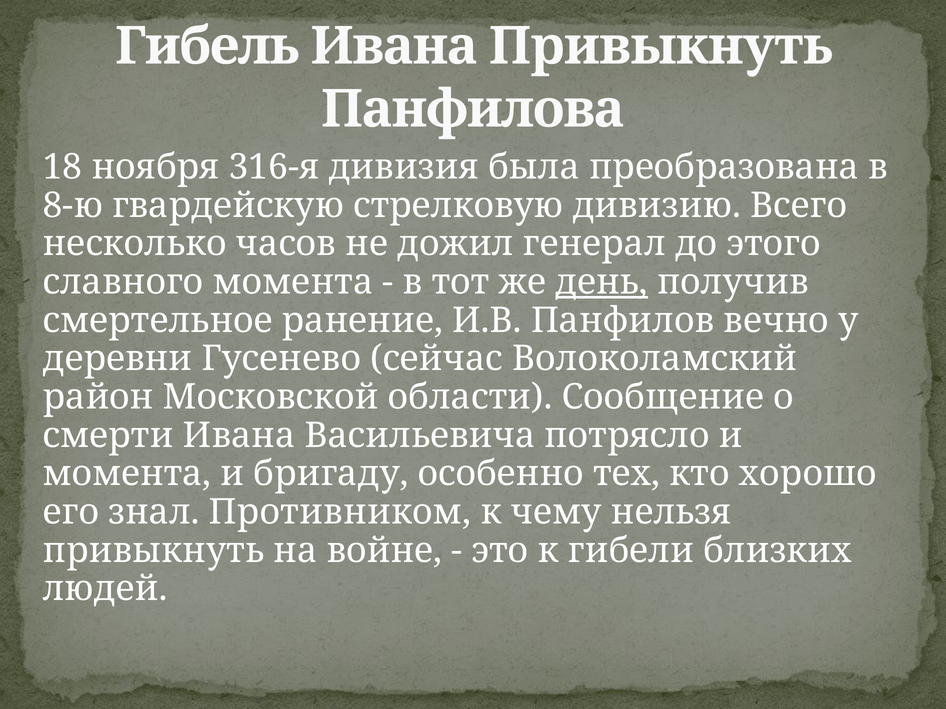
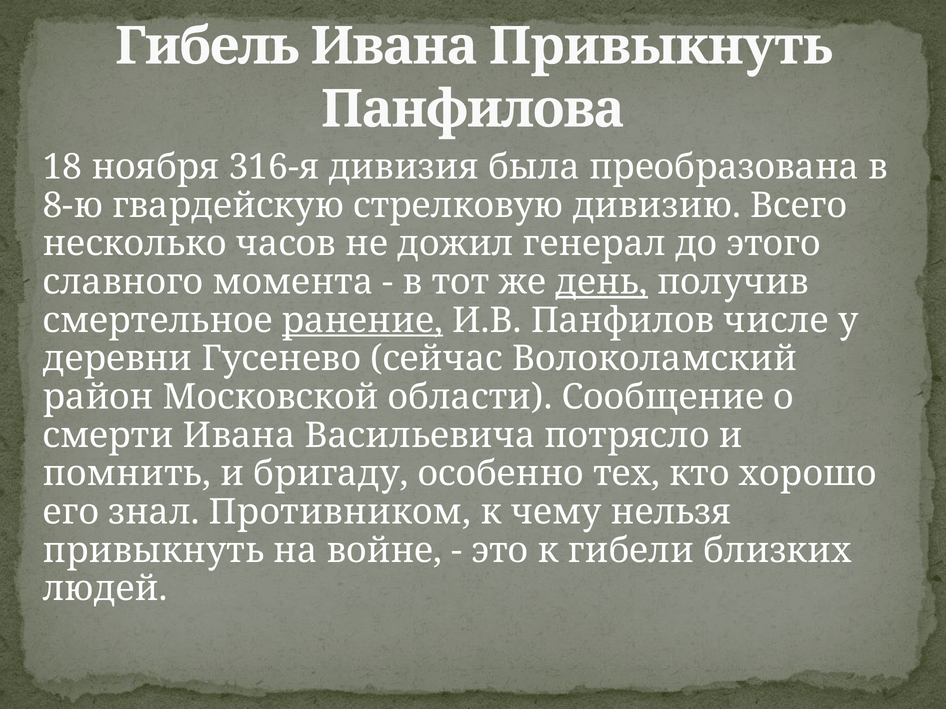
ранение underline: none -> present (362, 321)
вечно: вечно -> числе (776, 321)
момента: момента -> помнить (127, 474)
